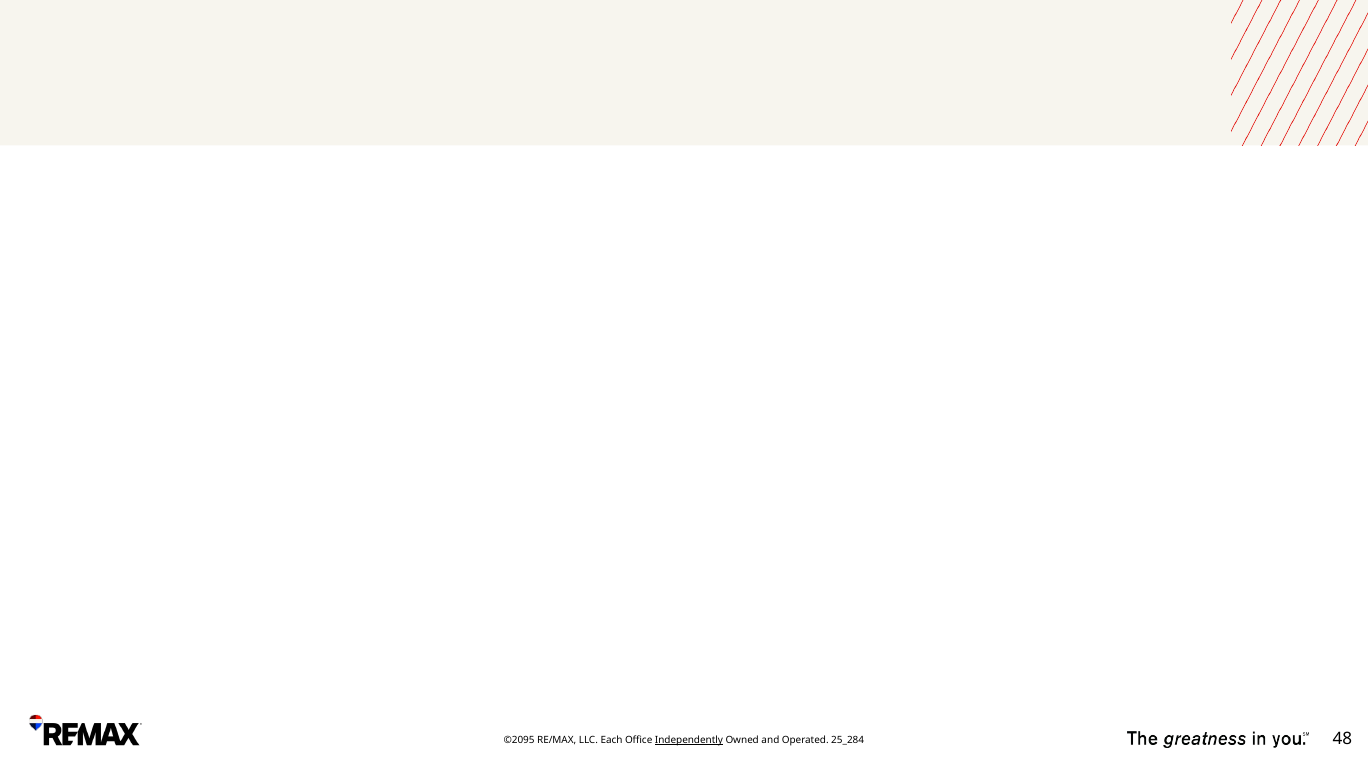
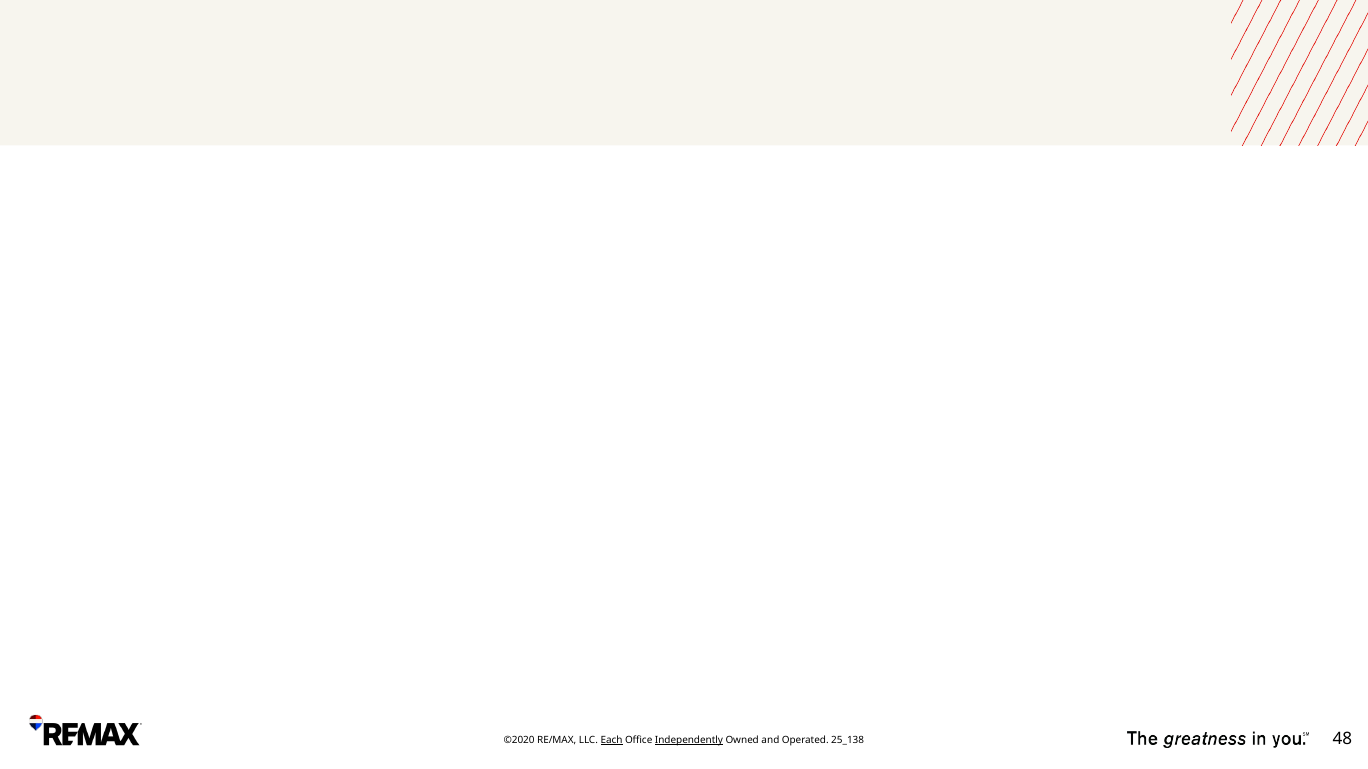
©2095: ©2095 -> ©2020 (519, 740)
Each underline: none -> present (612, 740)
25_284: 25_284 -> 25_138 (848, 740)
